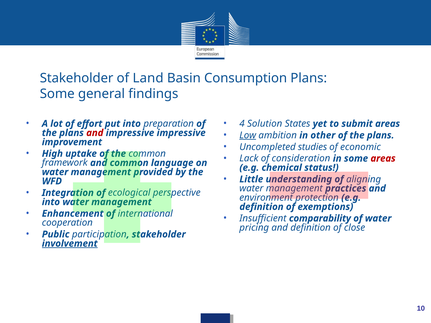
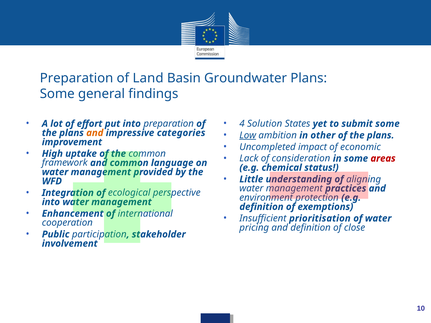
Stakeholder: Stakeholder -> Preparation (77, 78)
Consumption: Consumption -> Groundwater (246, 78)
submit areas: areas -> some (387, 124)
and colour: red -> orange (95, 133)
impressive impressive: impressive -> categories (181, 133)
studies: studies -> impact (313, 147)
comparability: comparability -> prioritisation (320, 219)
involvement underline: present -> none (70, 244)
